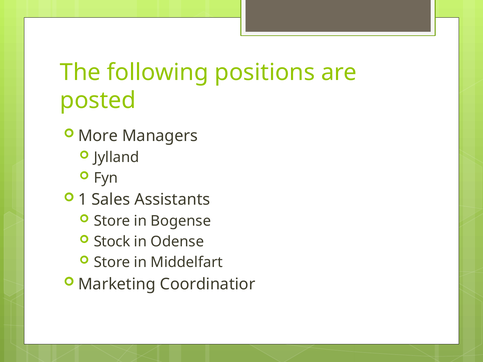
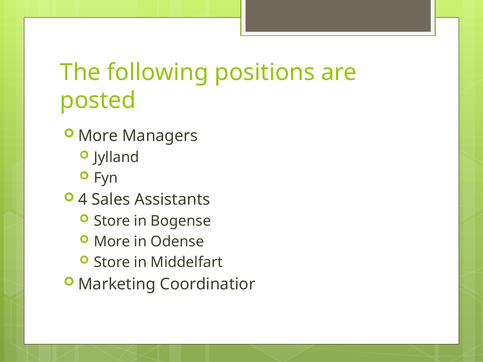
1: 1 -> 4 (83, 200)
Stock: Stock -> More (112, 242)
